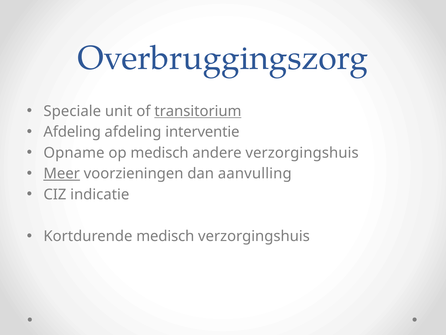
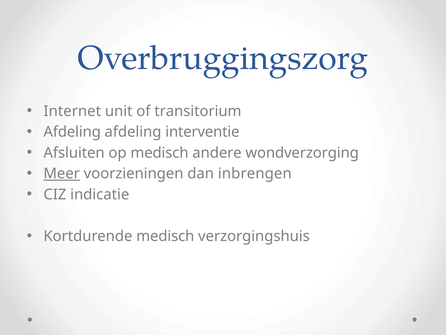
Speciale: Speciale -> Internet (72, 111)
transitorium underline: present -> none (198, 111)
Opname: Opname -> Afsluiten (74, 153)
andere verzorgingshuis: verzorgingshuis -> wondverzorging (302, 153)
aanvulling: aanvulling -> inbrengen (255, 173)
